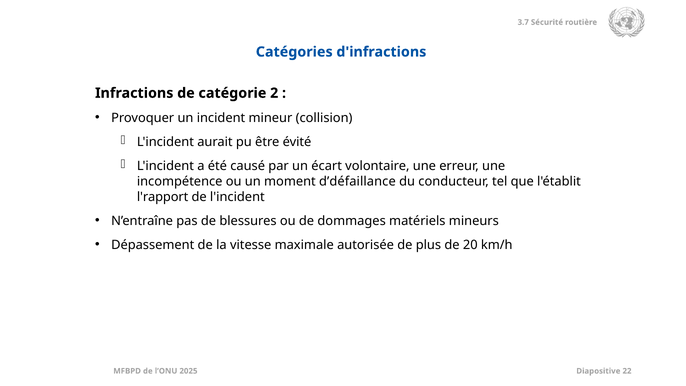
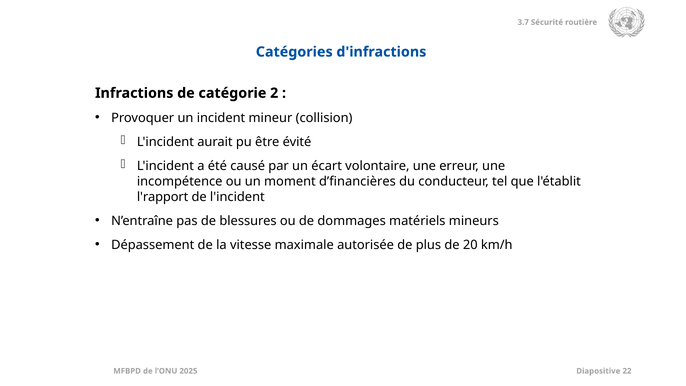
d’défaillance: d’défaillance -> d’financières (357, 181)
